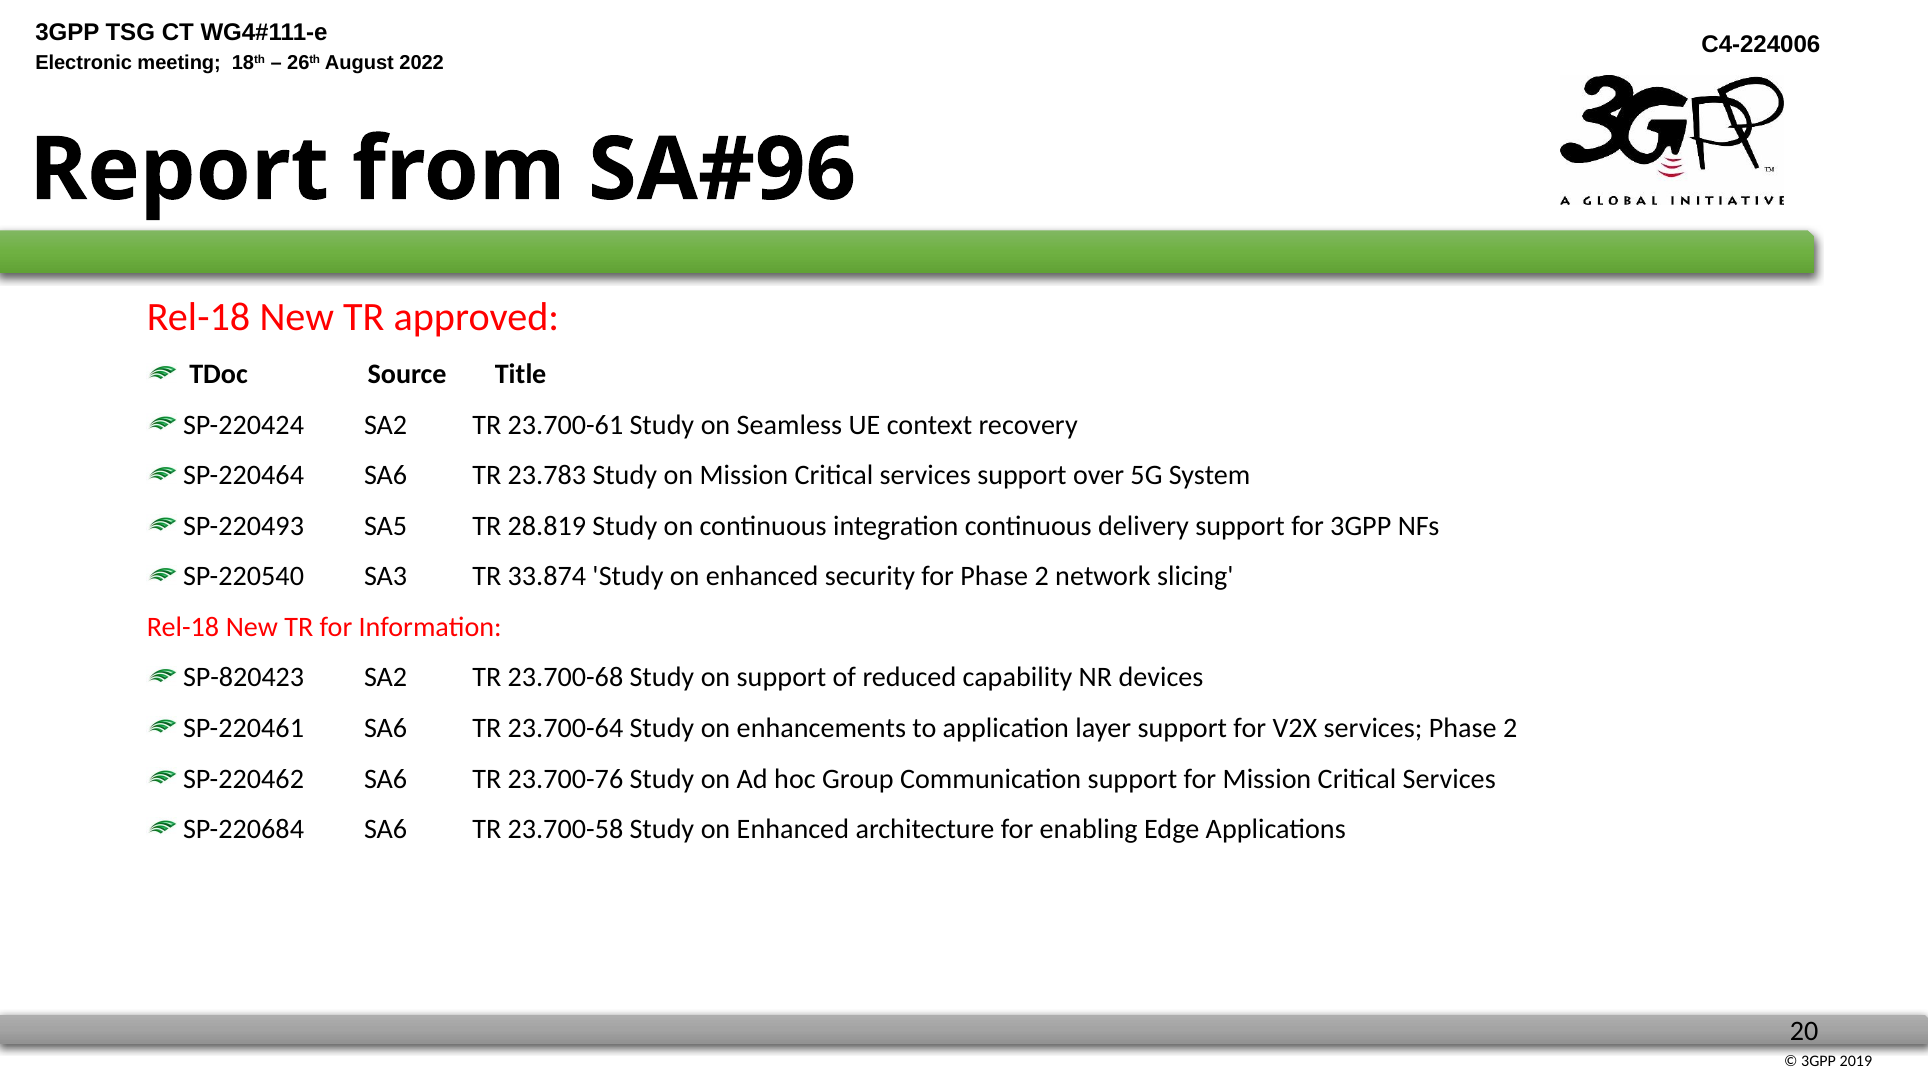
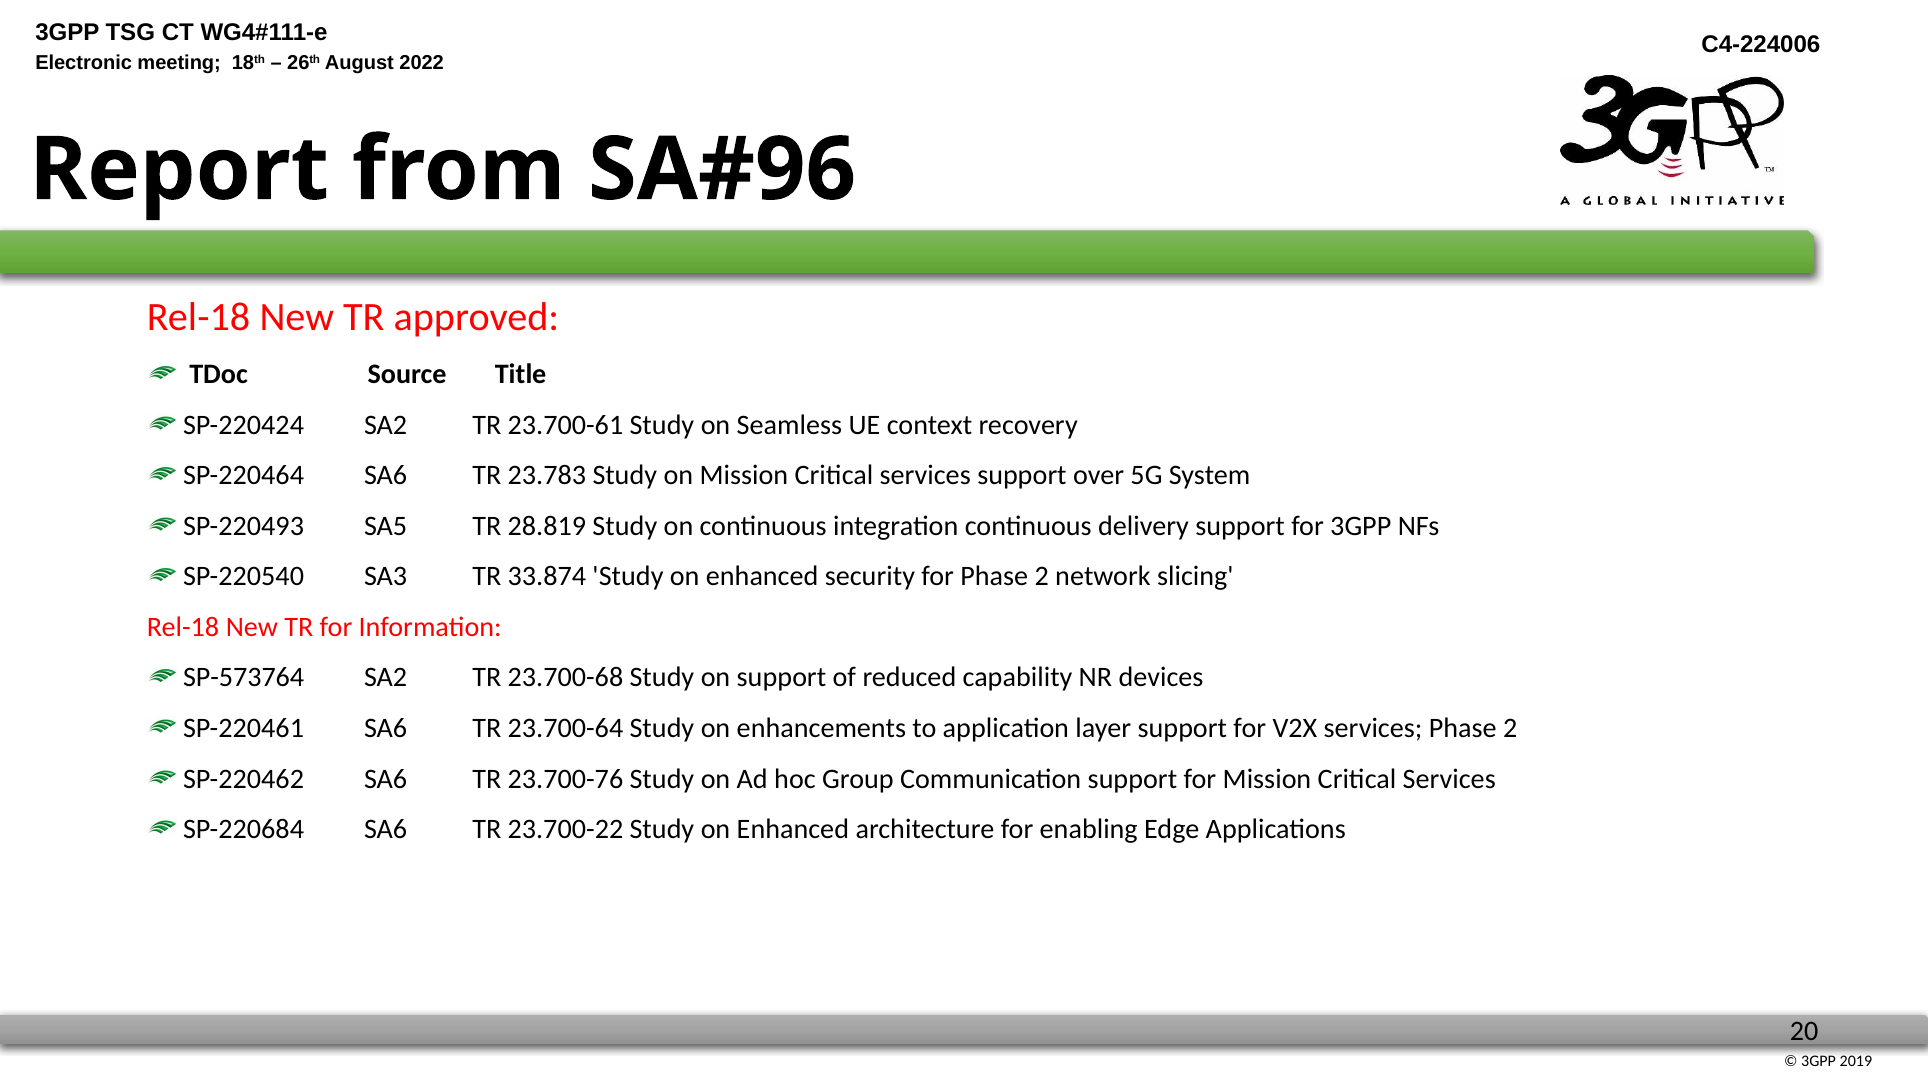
SP-820423: SP-820423 -> SP-573764 (244, 677)
23.700-58: 23.700-58 -> 23.700-22 (565, 829)
